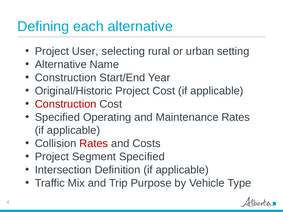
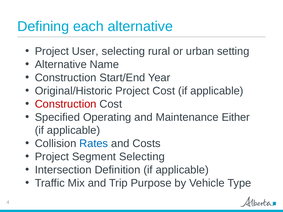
Maintenance Rates: Rates -> Either (236, 117)
Rates colour: red -> blue (94, 144)
Segment Specified: Specified -> Selecting (142, 157)
